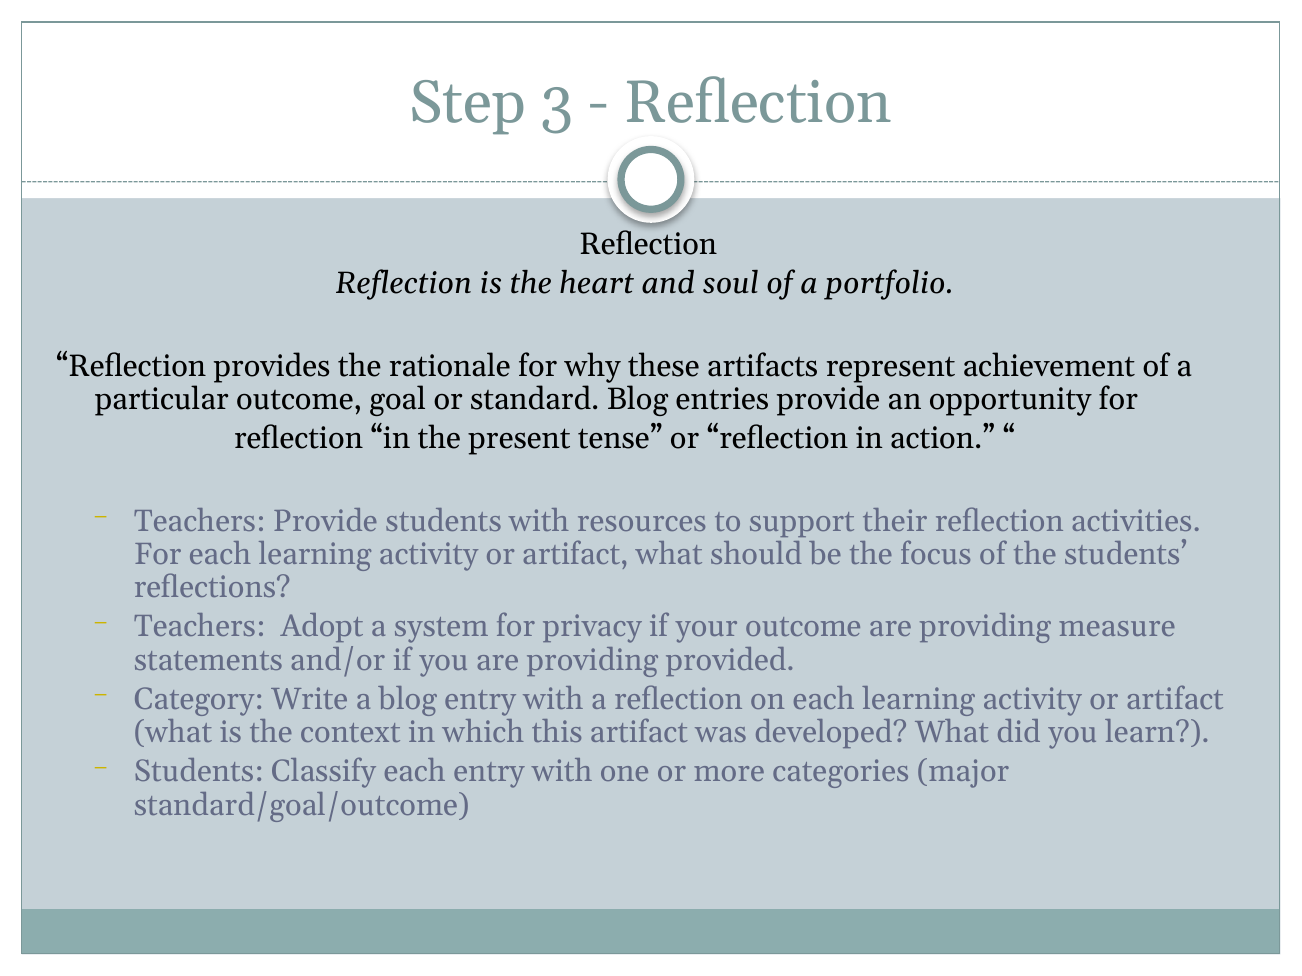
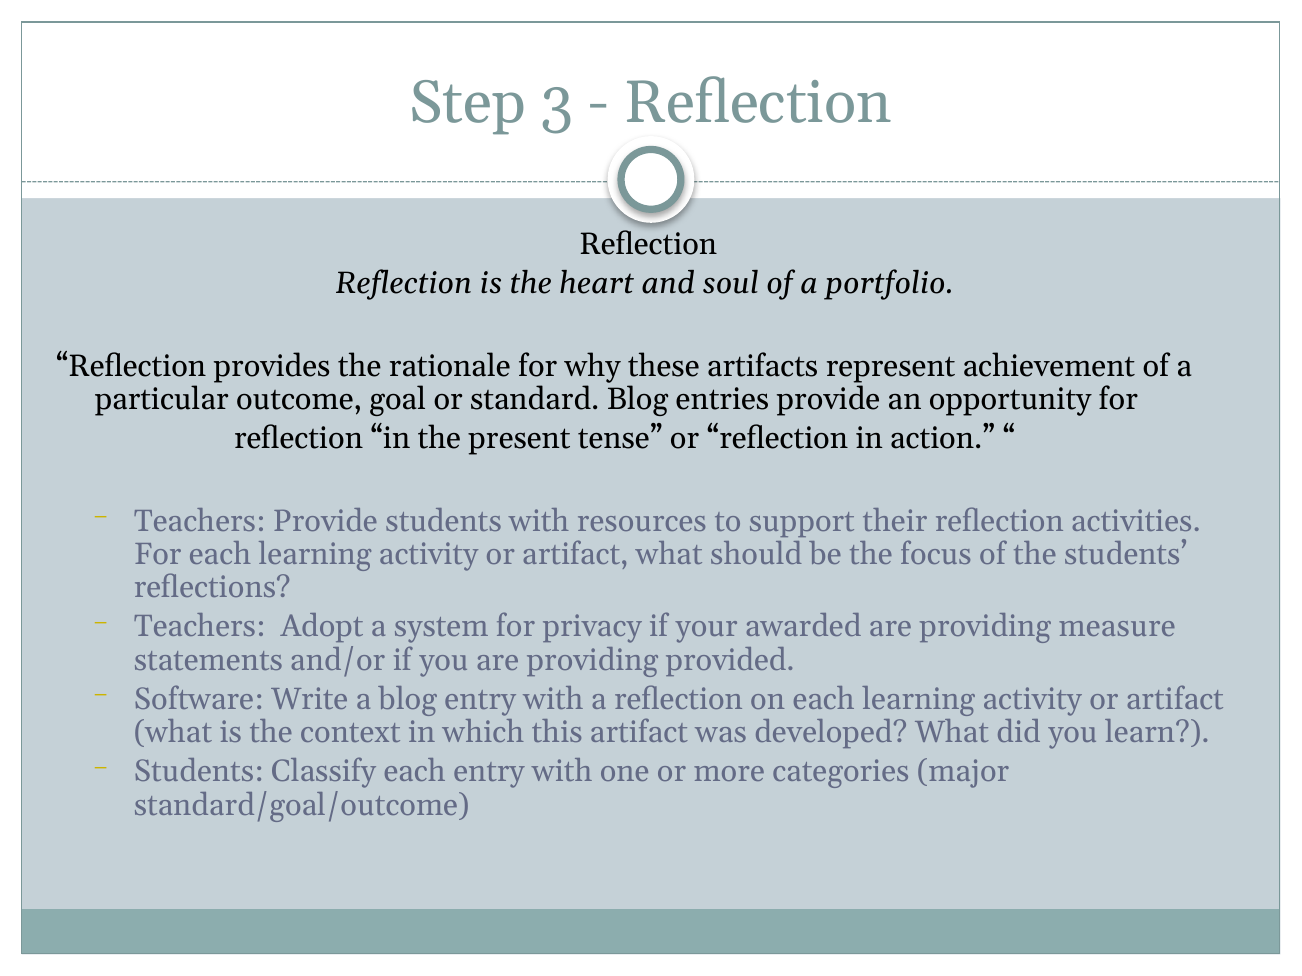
your outcome: outcome -> awarded (803, 627)
Category: Category -> Software (199, 700)
